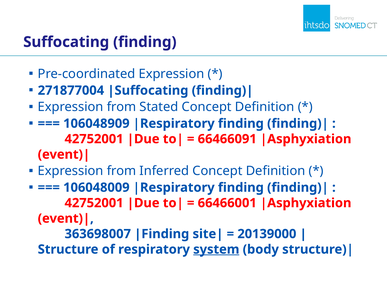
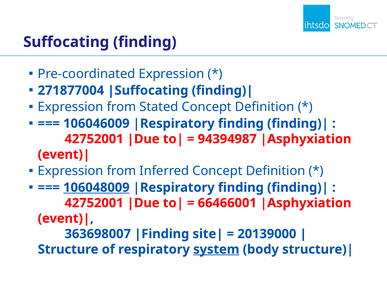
106048909: 106048909 -> 106046009 (96, 124)
66466091: 66466091 -> 94394987 (227, 139)
106048009 underline: none -> present (96, 188)
